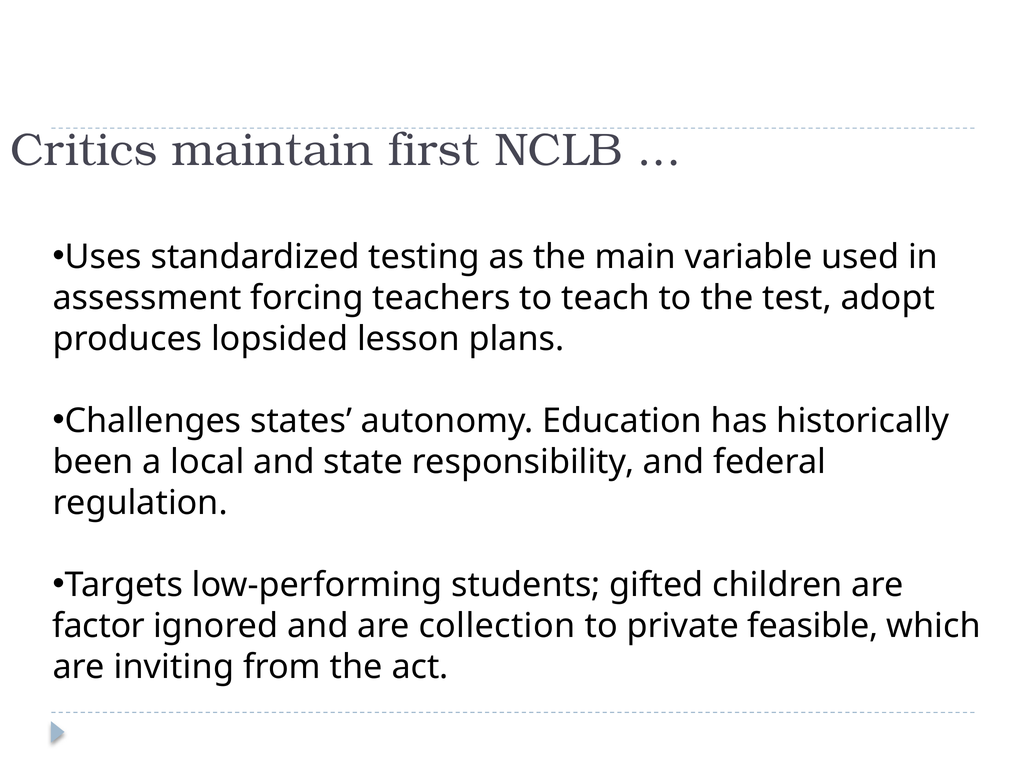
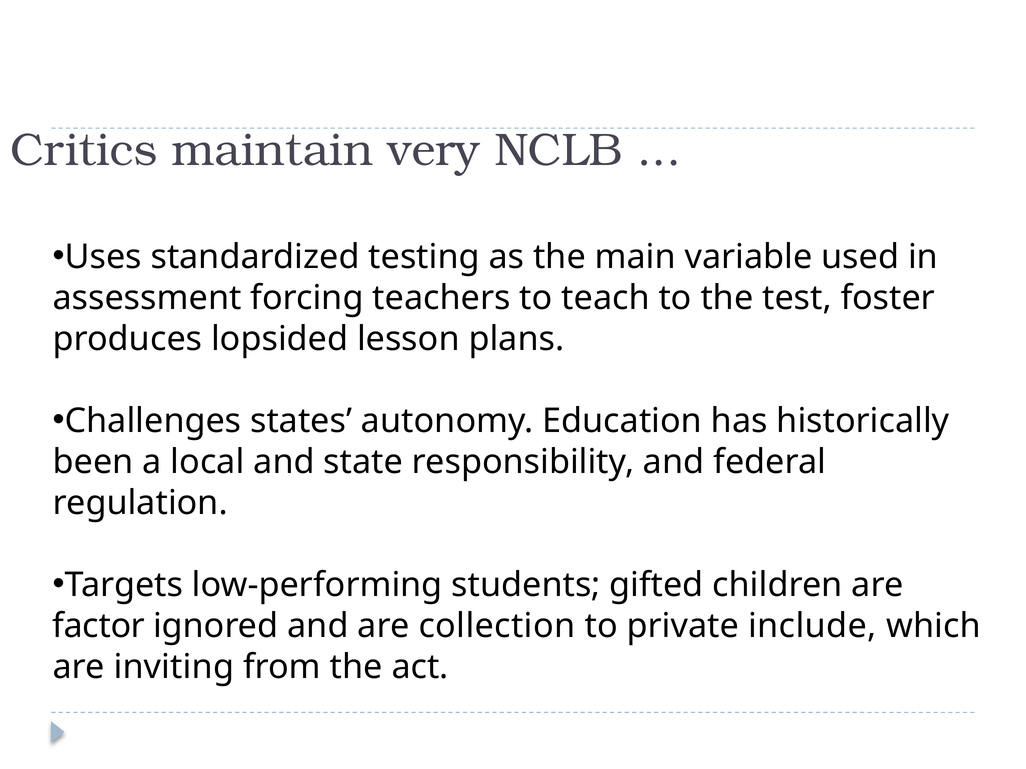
first: first -> very (434, 150)
adopt: adopt -> foster (888, 298)
feasible: feasible -> include (812, 626)
